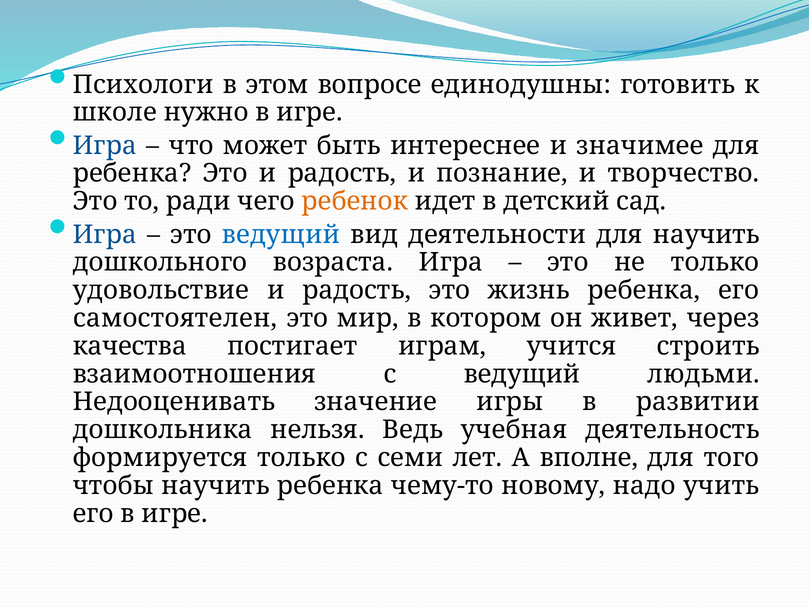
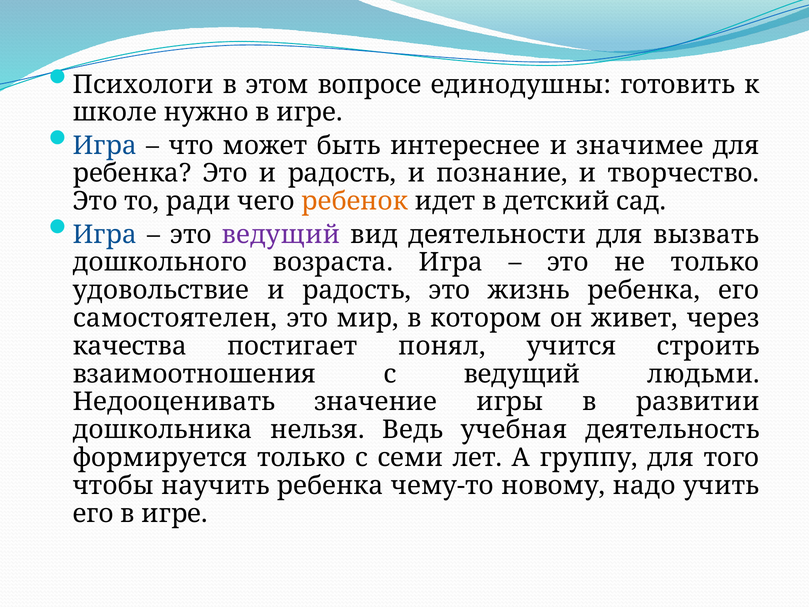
ведущий colour: blue -> purple (281, 234)
для научить: научить -> вызвать (706, 234)
играм: играм -> понял (442, 346)
вполне: вполне -> группу (589, 458)
